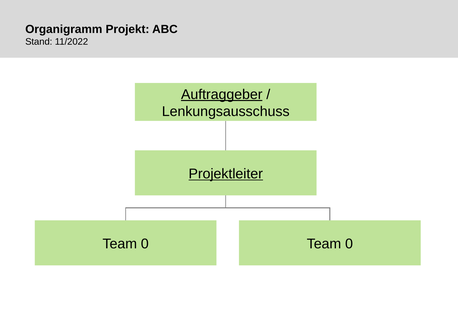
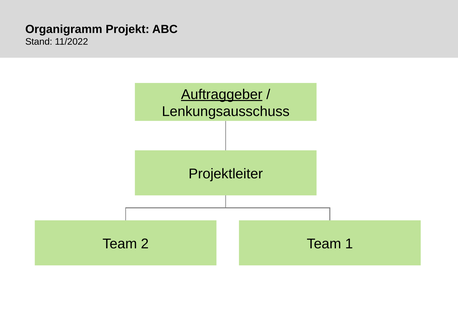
Projektleiter underline: present -> none (226, 174)
0: 0 -> 2 (145, 244)
0: 0 -> 1 (349, 244)
